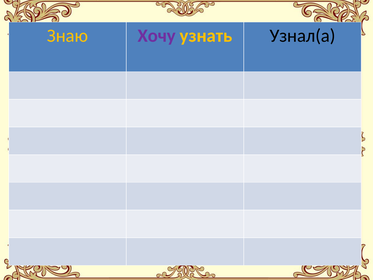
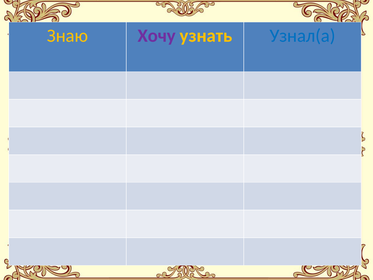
Узнал(а colour: black -> blue (303, 36)
